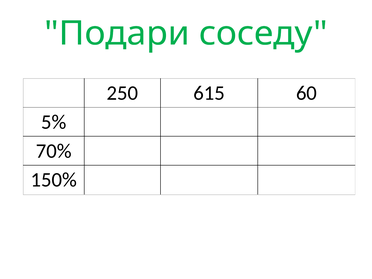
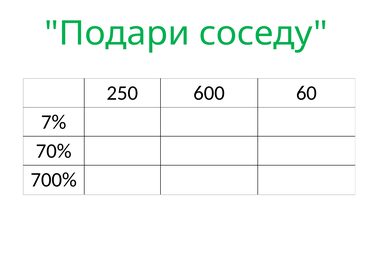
615: 615 -> 600 (209, 93)
5%: 5% -> 7% (54, 122)
150%: 150% -> 700% (54, 180)
